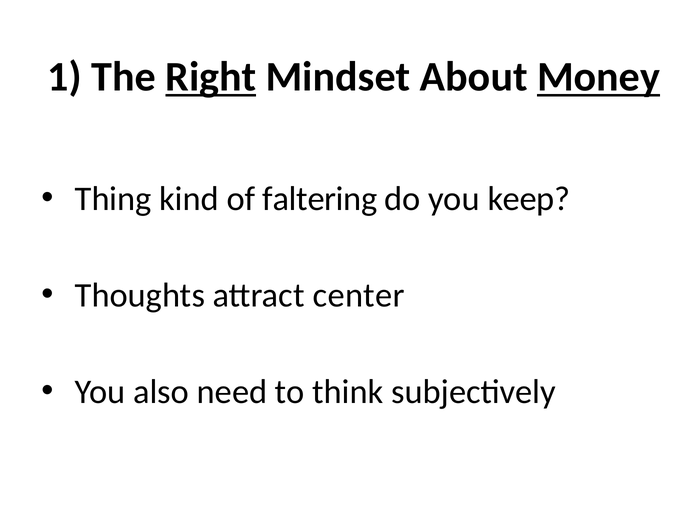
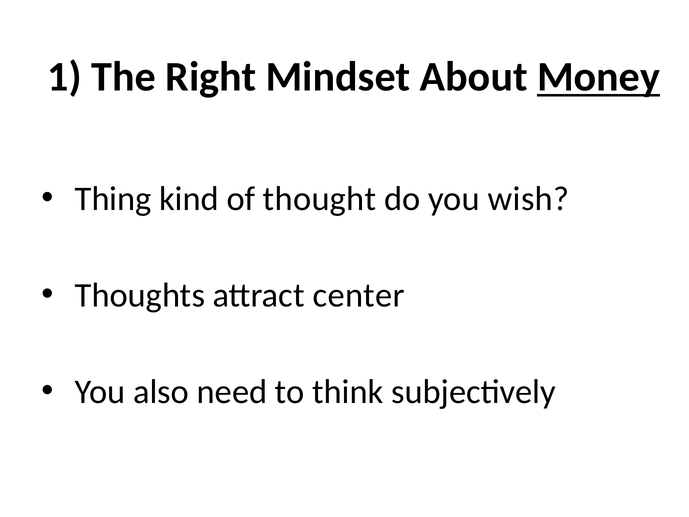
Right underline: present -> none (211, 77)
faltering: faltering -> thought (320, 199)
keep: keep -> wish (529, 199)
